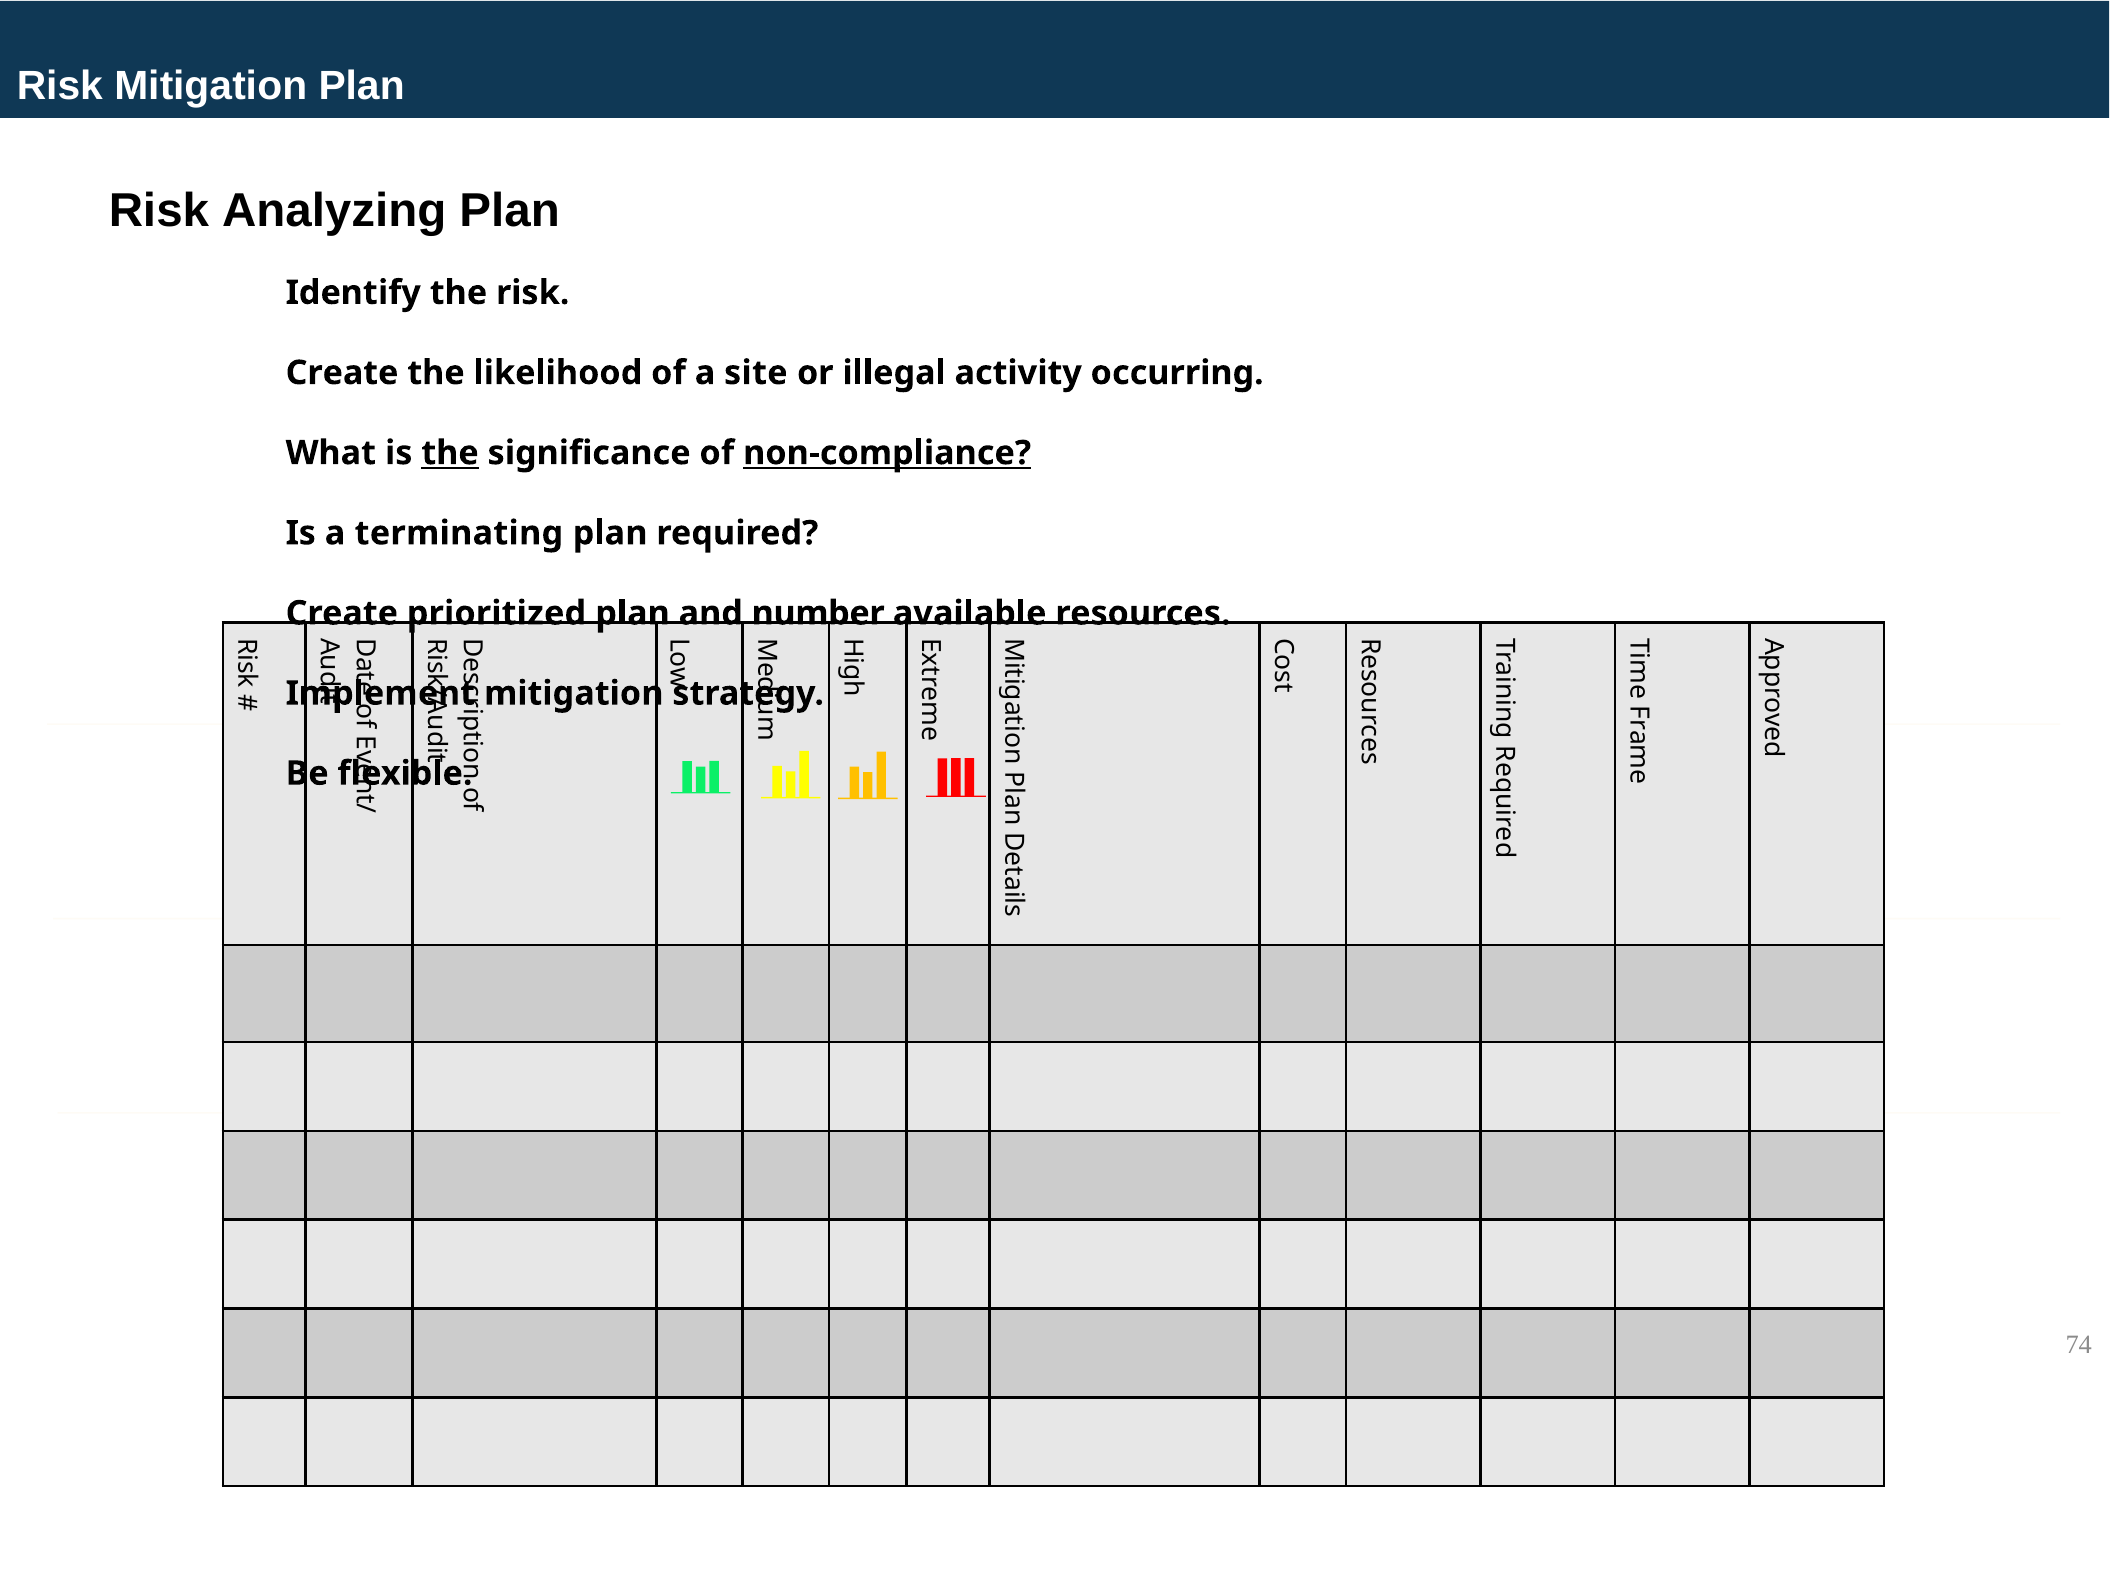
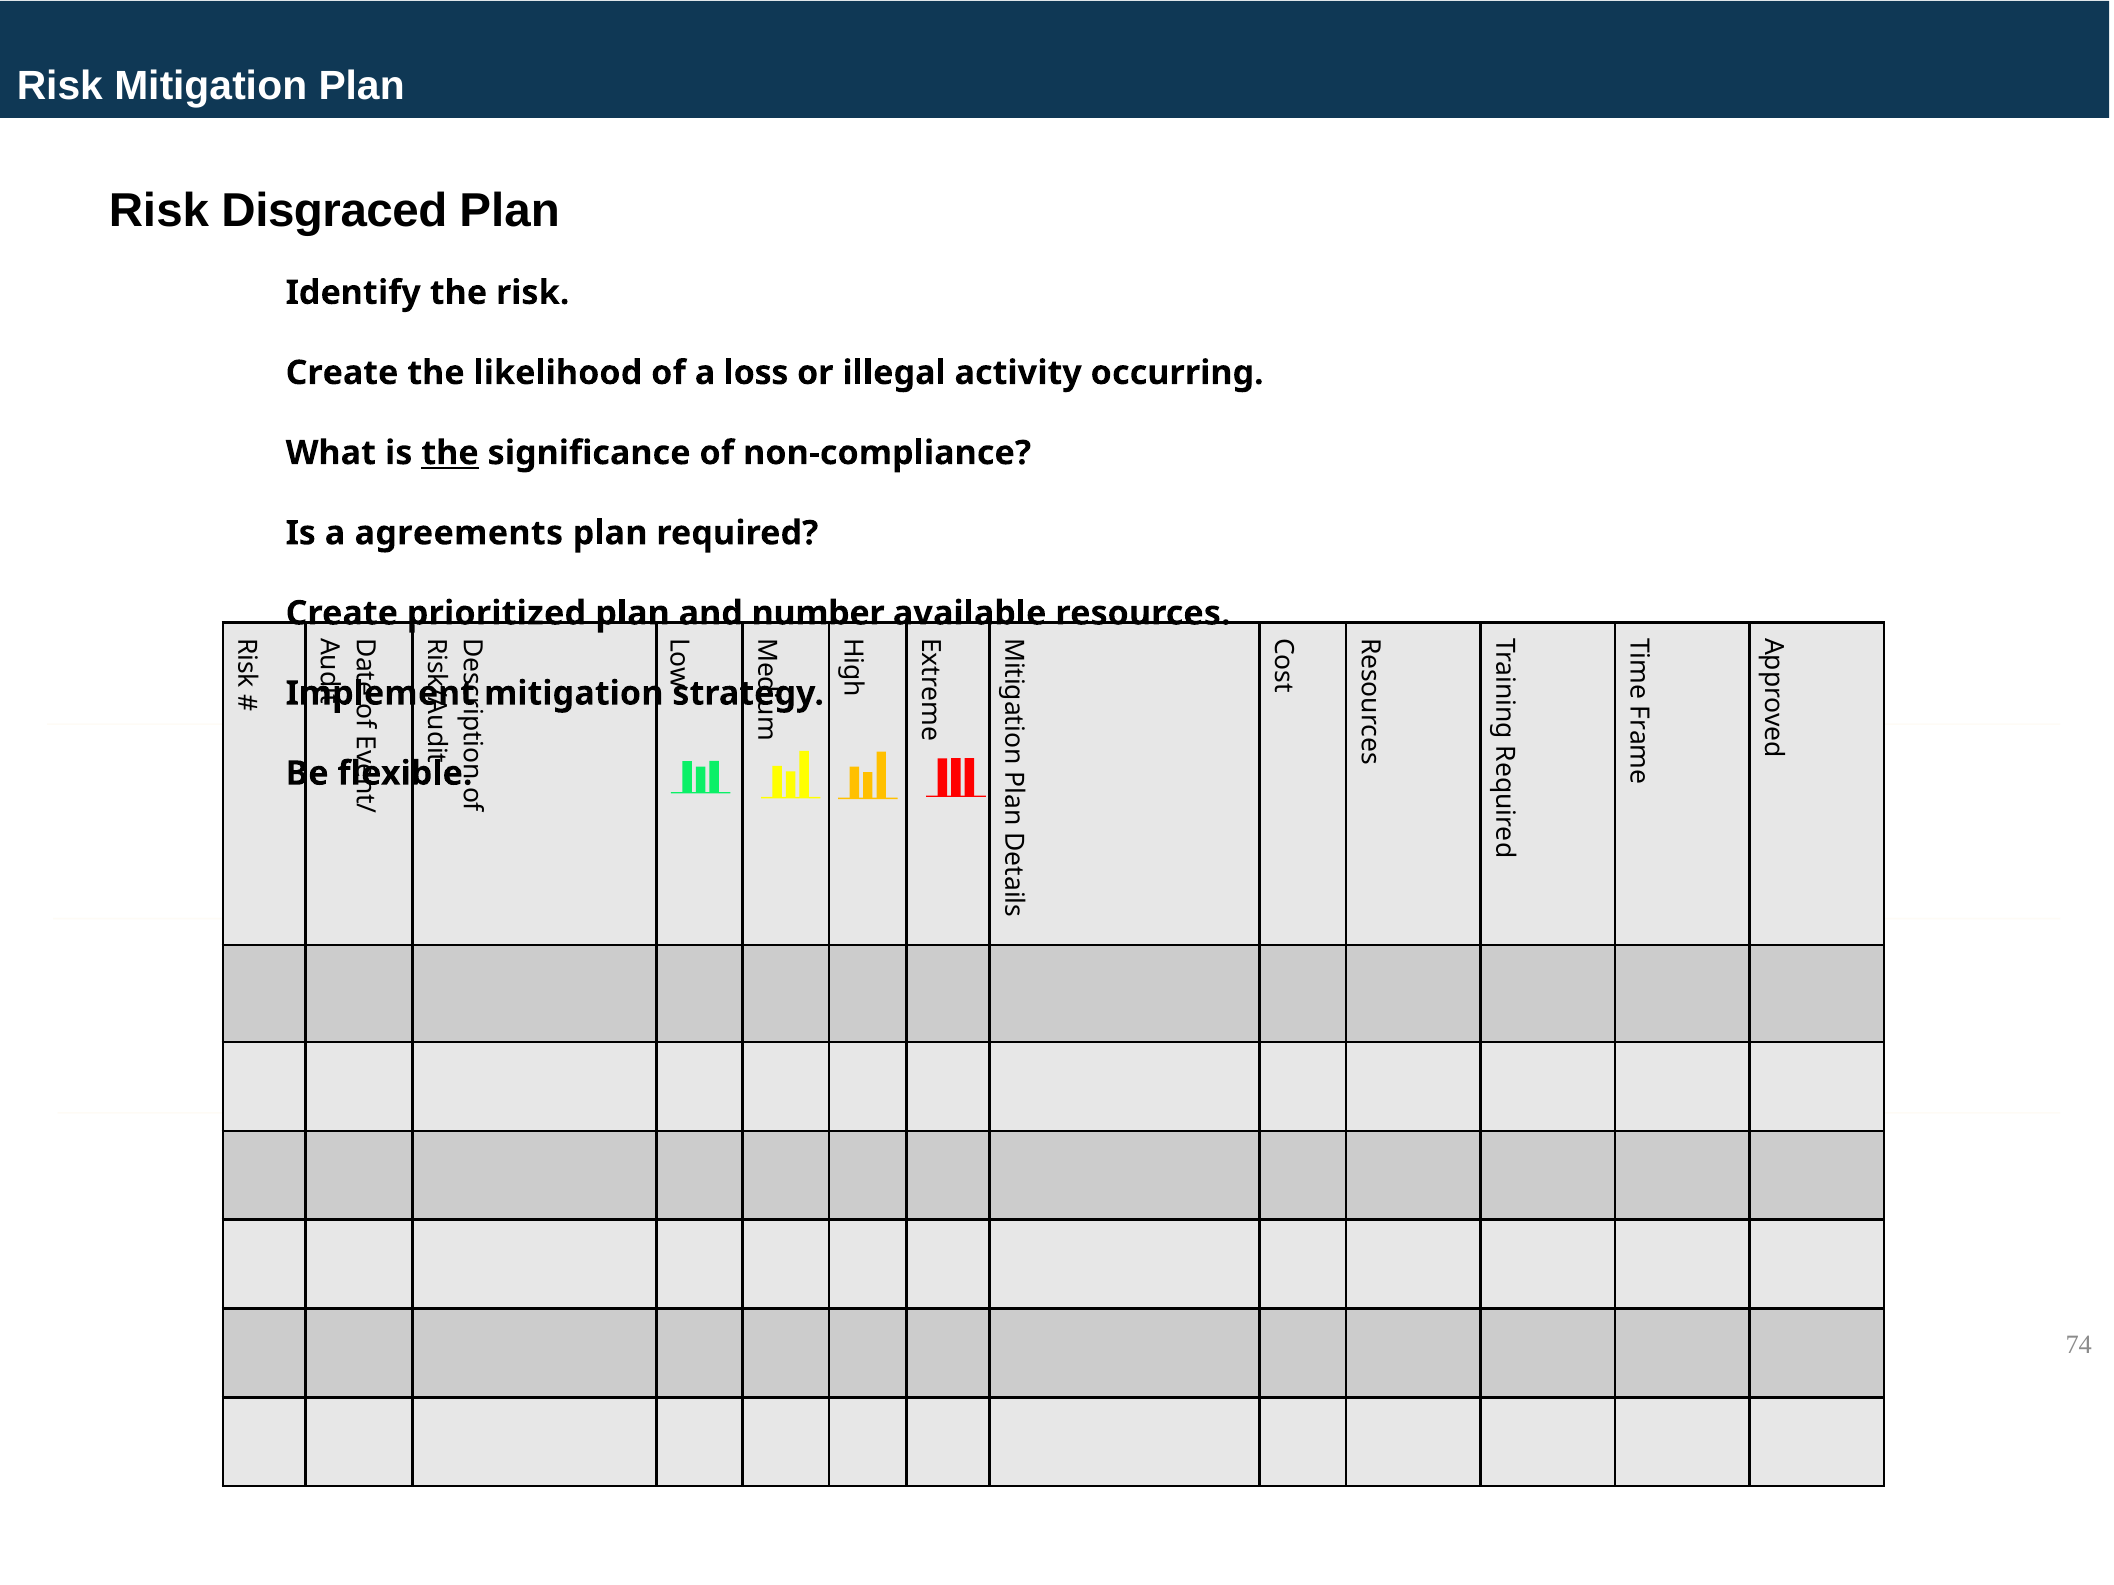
Analyzing: Analyzing -> Disgraced (334, 211)
site: site -> loss (756, 373)
non-compliance underline: present -> none (887, 453)
terminating: terminating -> agreements (459, 533)
